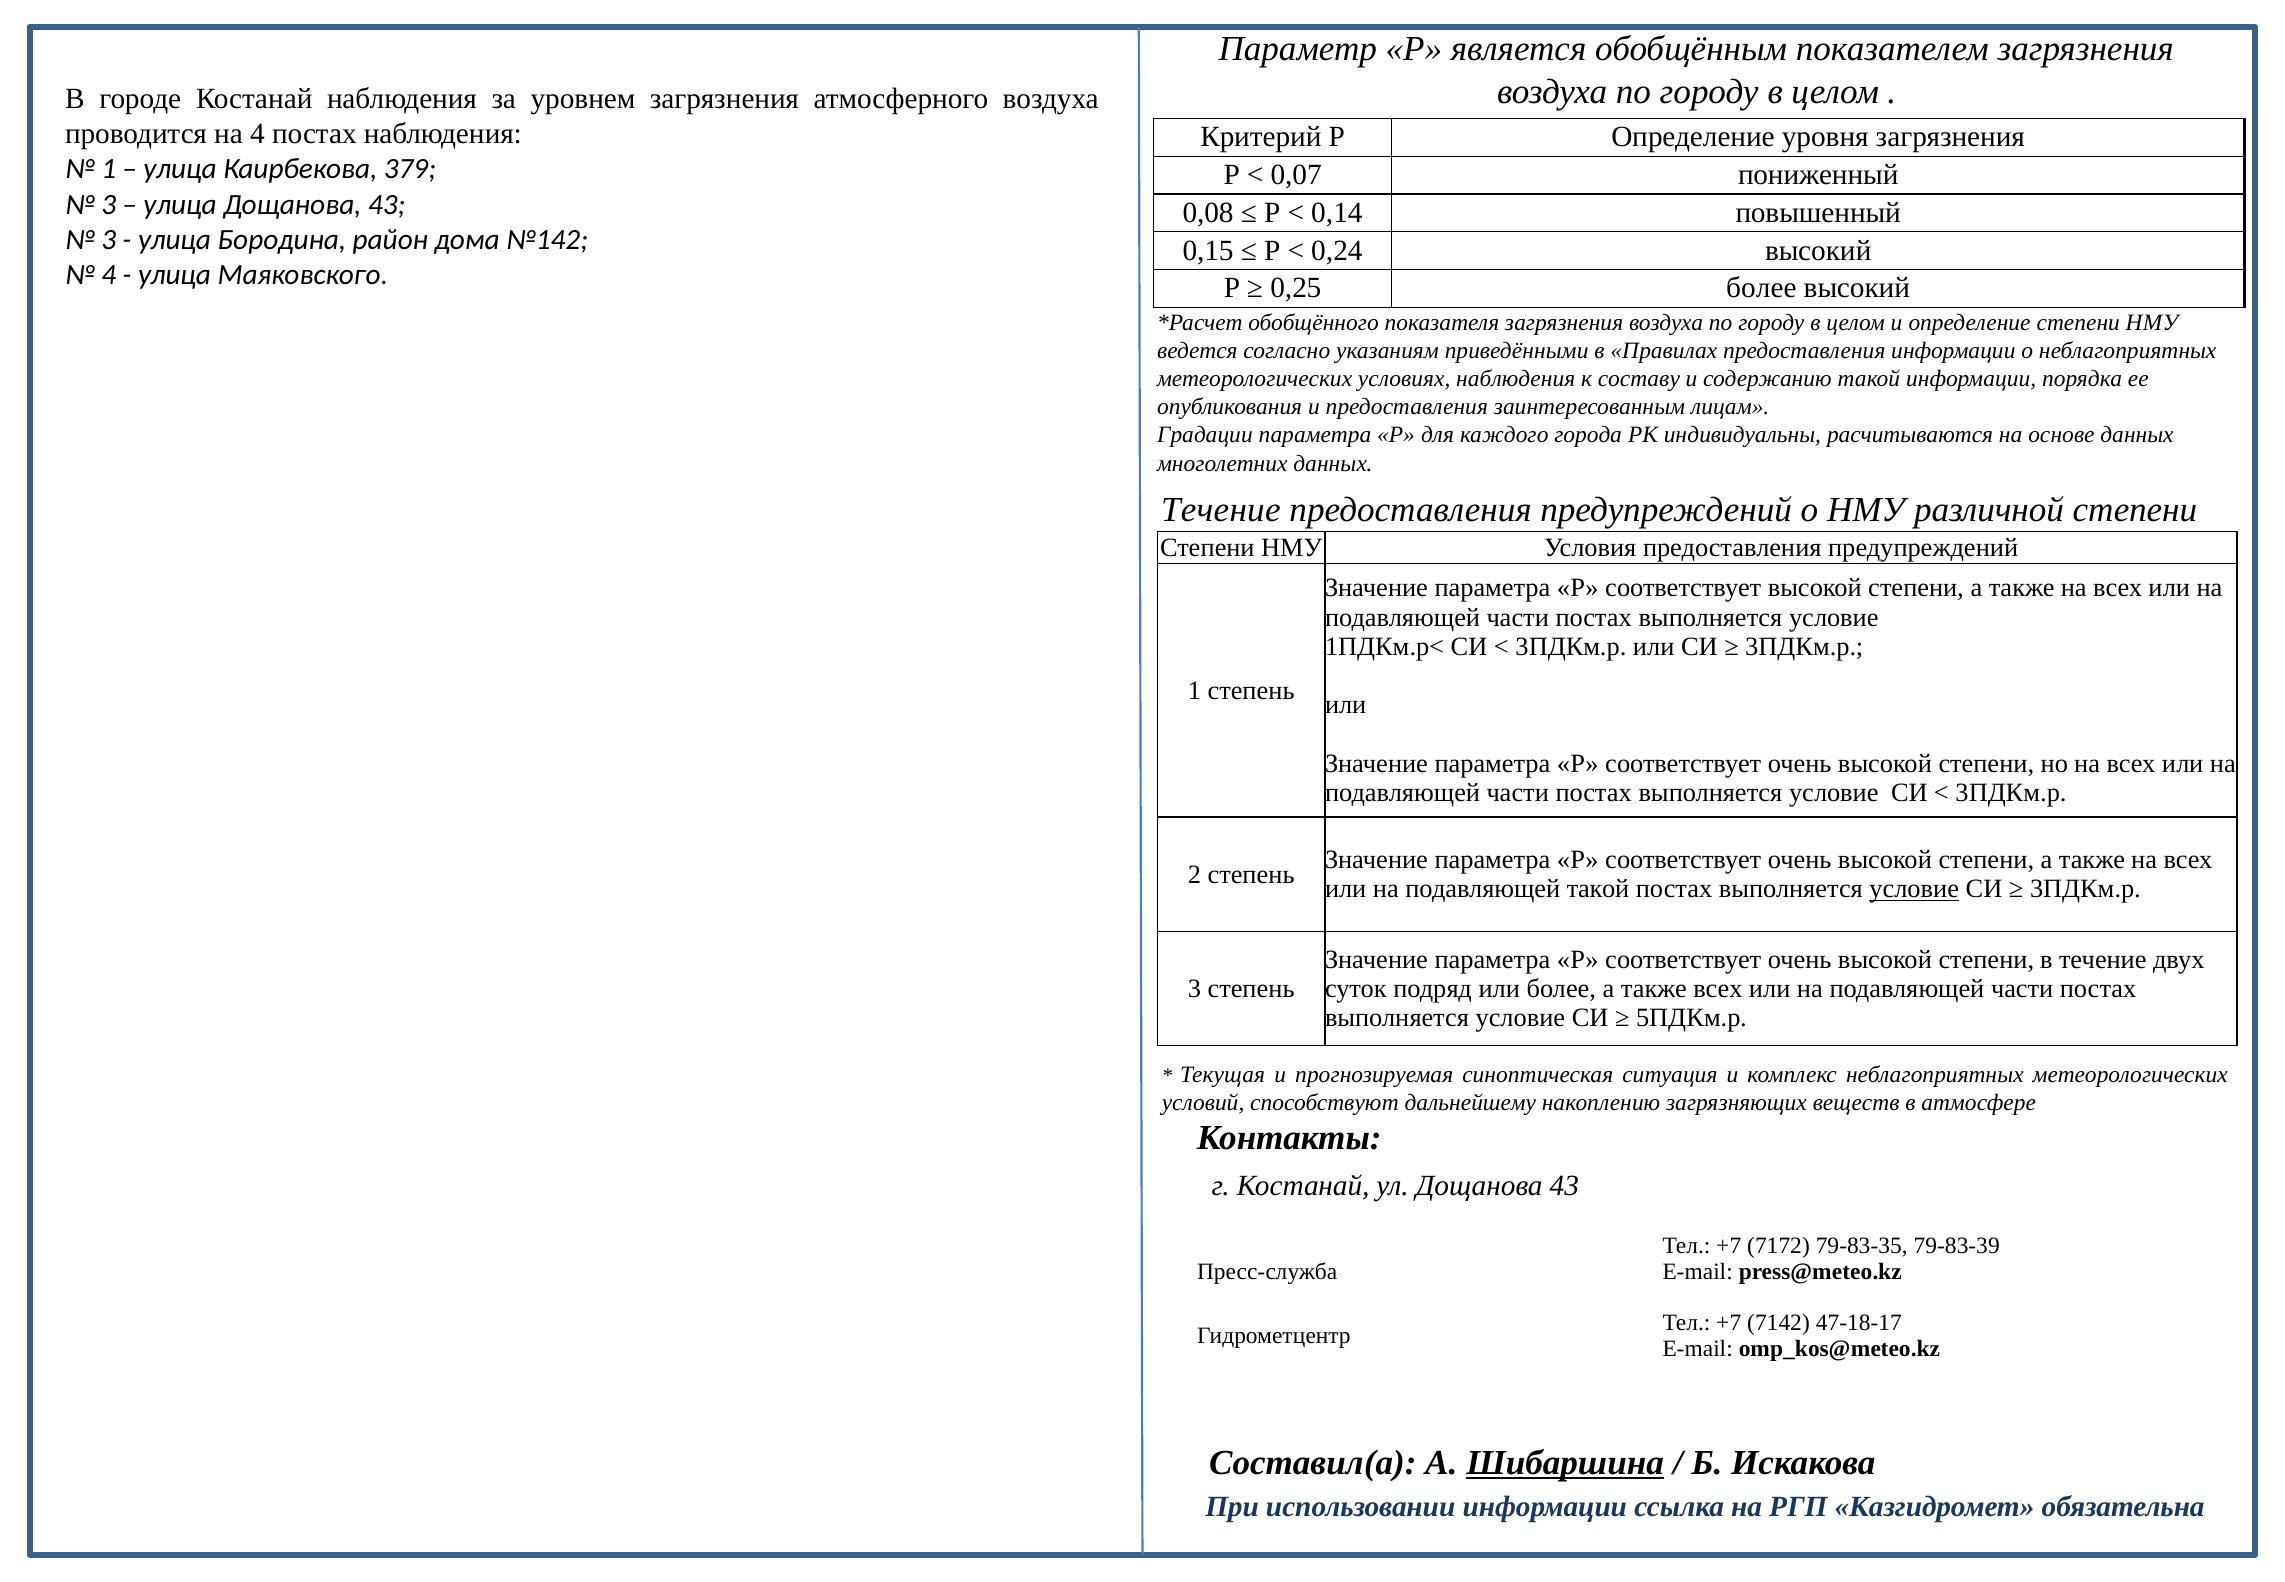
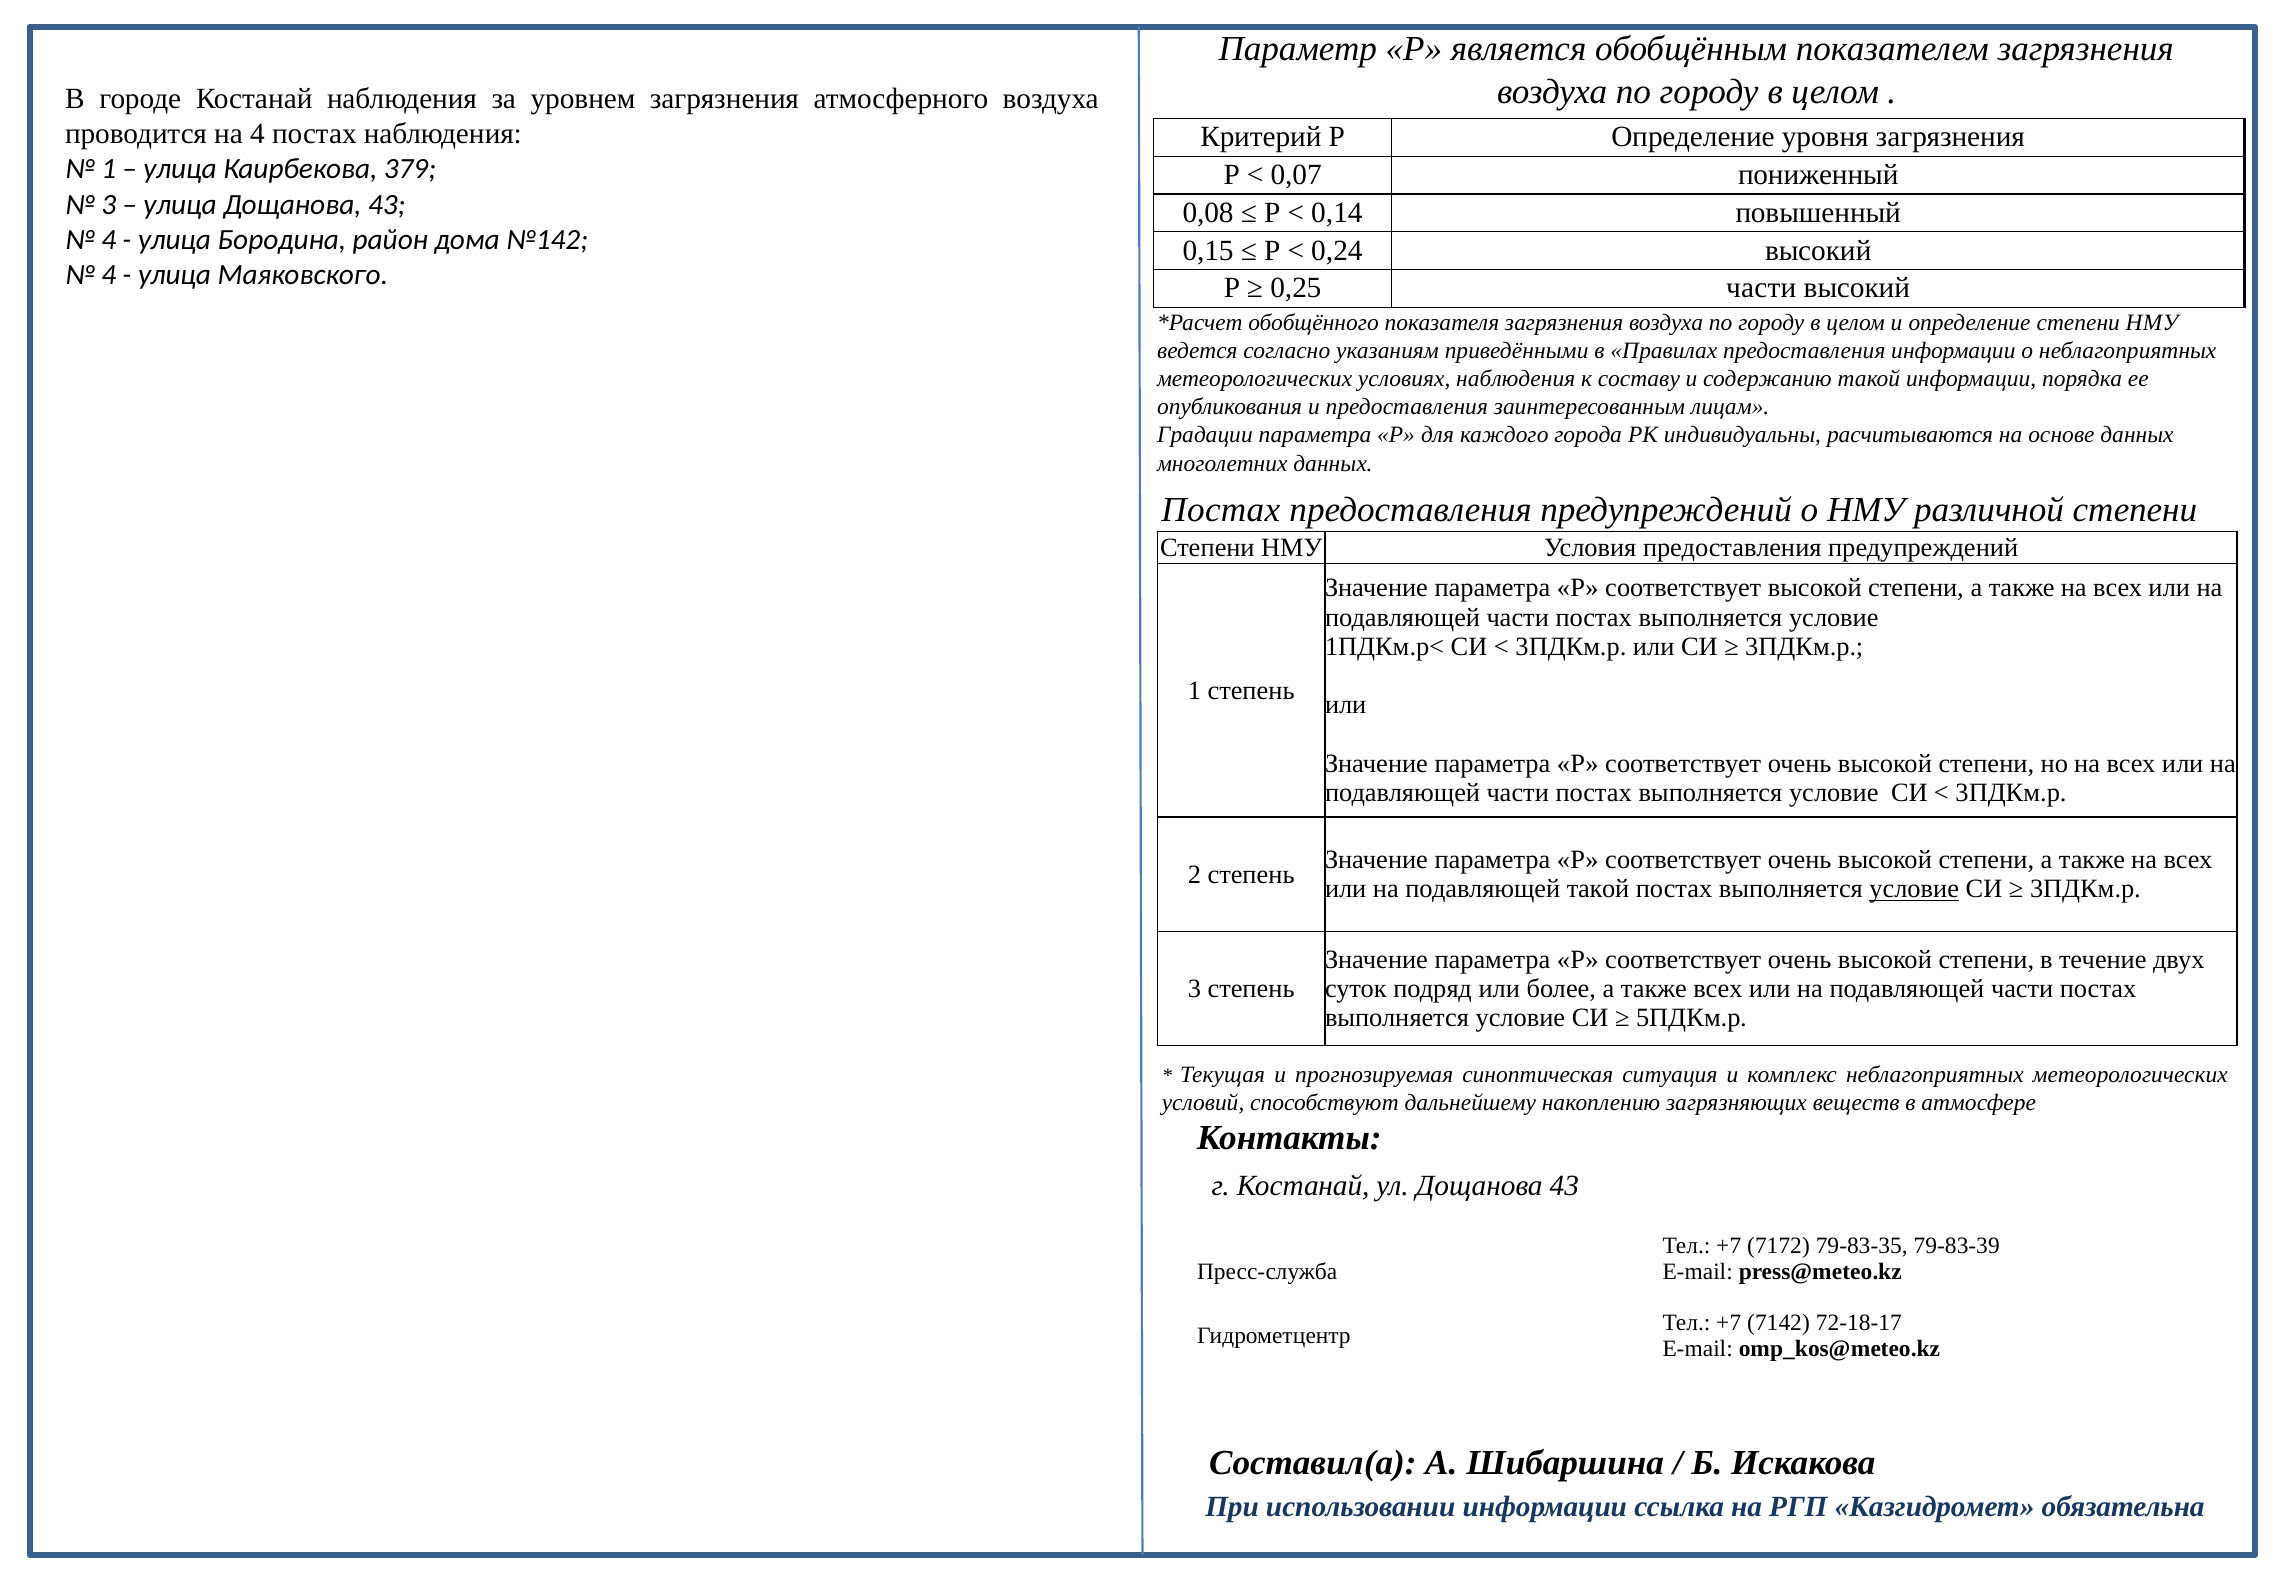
3: 3 -> 4 (109, 240)
0,25 более: более -> части (1761, 288)
Течение: Течение -> Постах (1221, 510)
47-18-17: 47-18-17 -> 72-18-17 (1859, 1323)
Шибаршина underline: present -> none (1565, 1462)
